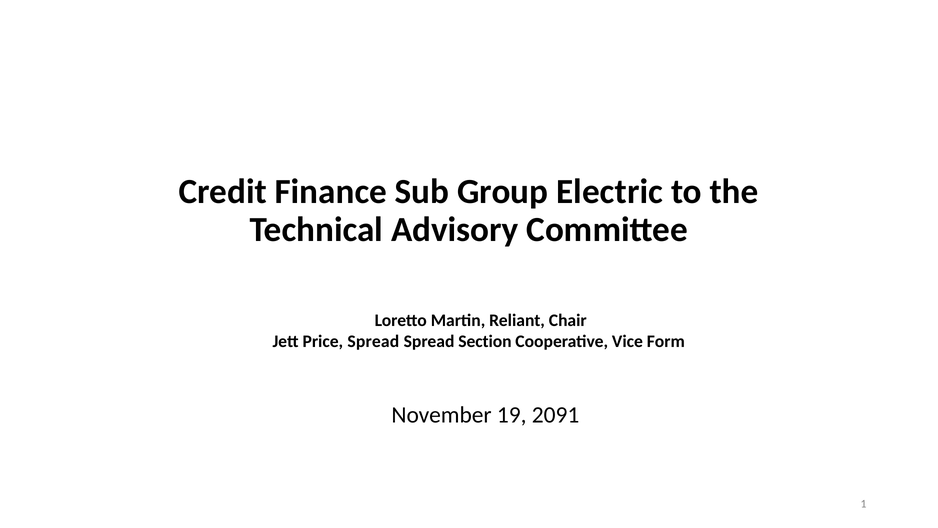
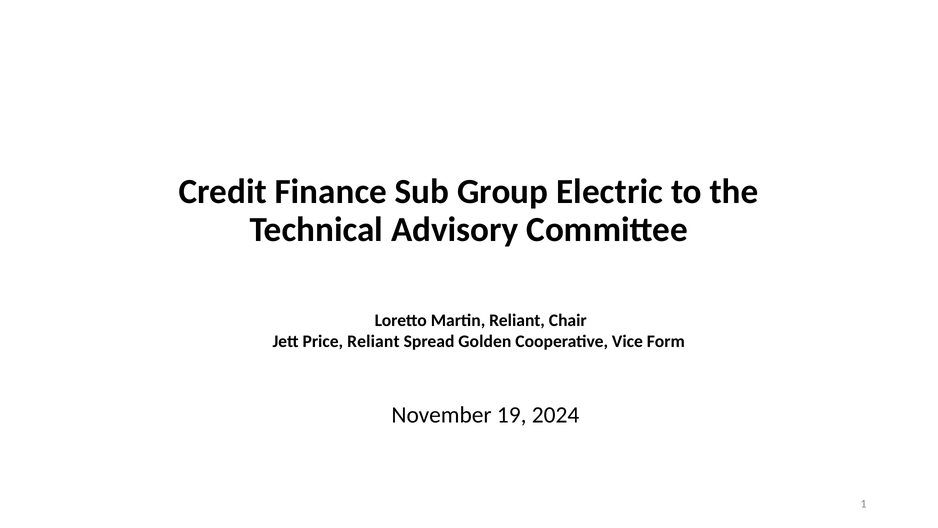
Price Spread: Spread -> Reliant (373, 341)
Section: Section -> Golden (485, 341)
2091: 2091 -> 2024 (556, 415)
